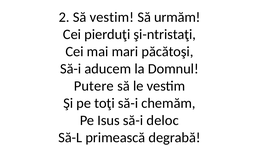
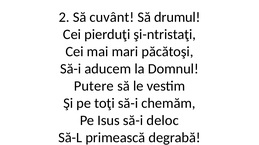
Să vestim: vestim -> cuvânt (112, 17)
urmăm: urmăm -> drumul (177, 17)
